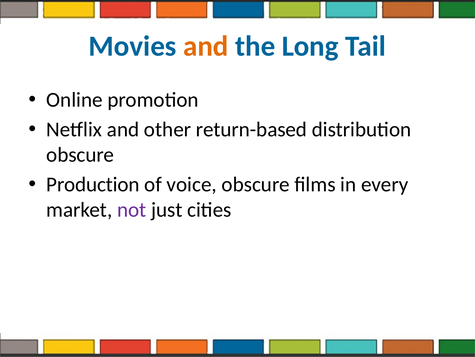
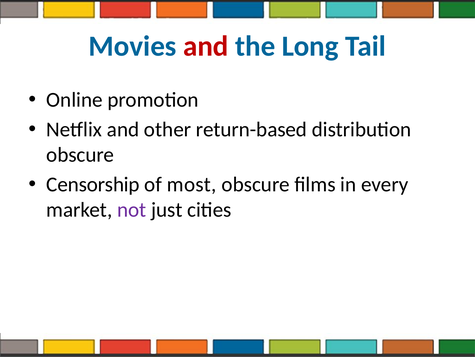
and colour: orange -> red (206, 46)
Production: Production -> Censorship (93, 184)
voice: voice -> most (192, 184)
